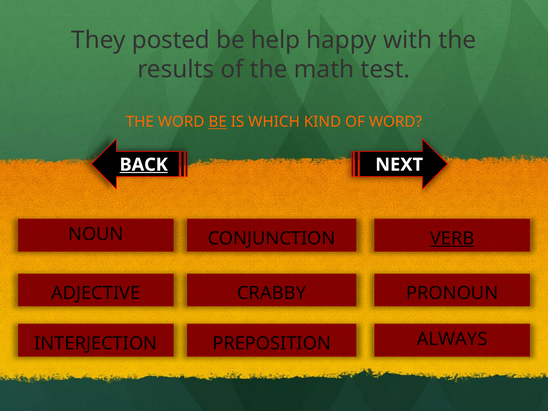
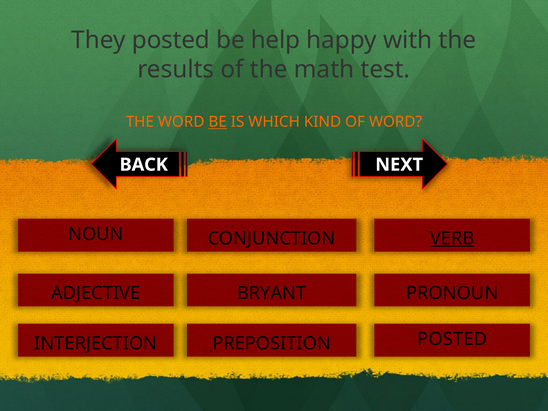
BACK underline: present -> none (144, 165)
CRABBY: CRABBY -> BRYANT (272, 293)
ALWAYS: ALWAYS -> POSTED (452, 339)
